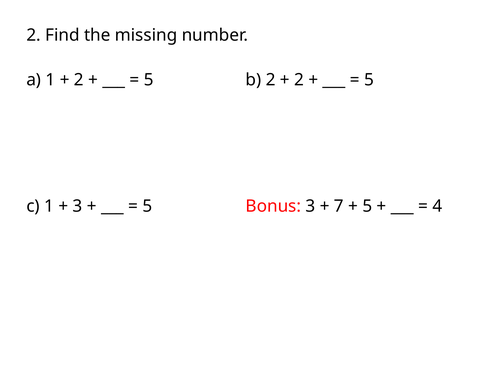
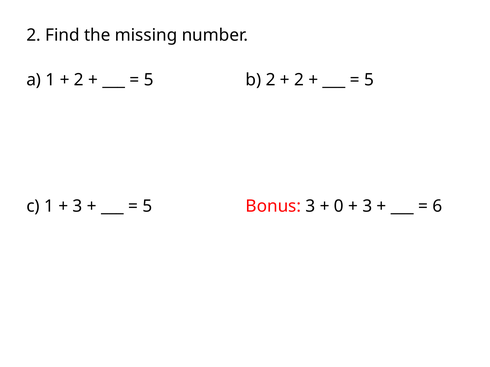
7: 7 -> 0 (339, 207)
5: 5 -> 3 (367, 207)
4: 4 -> 6 (437, 207)
